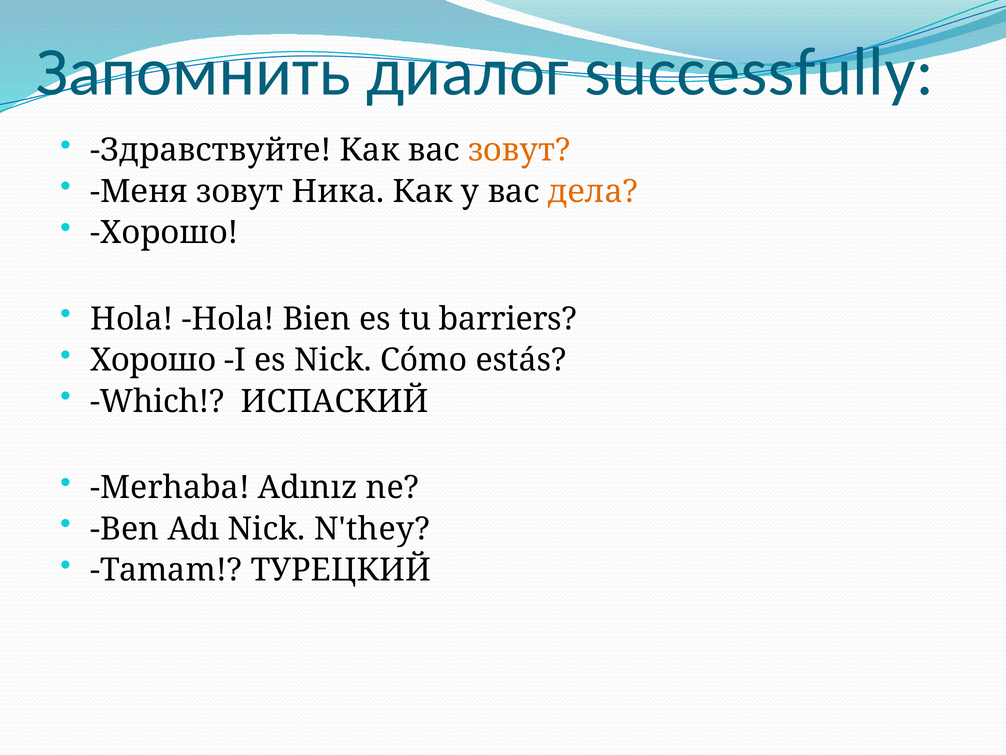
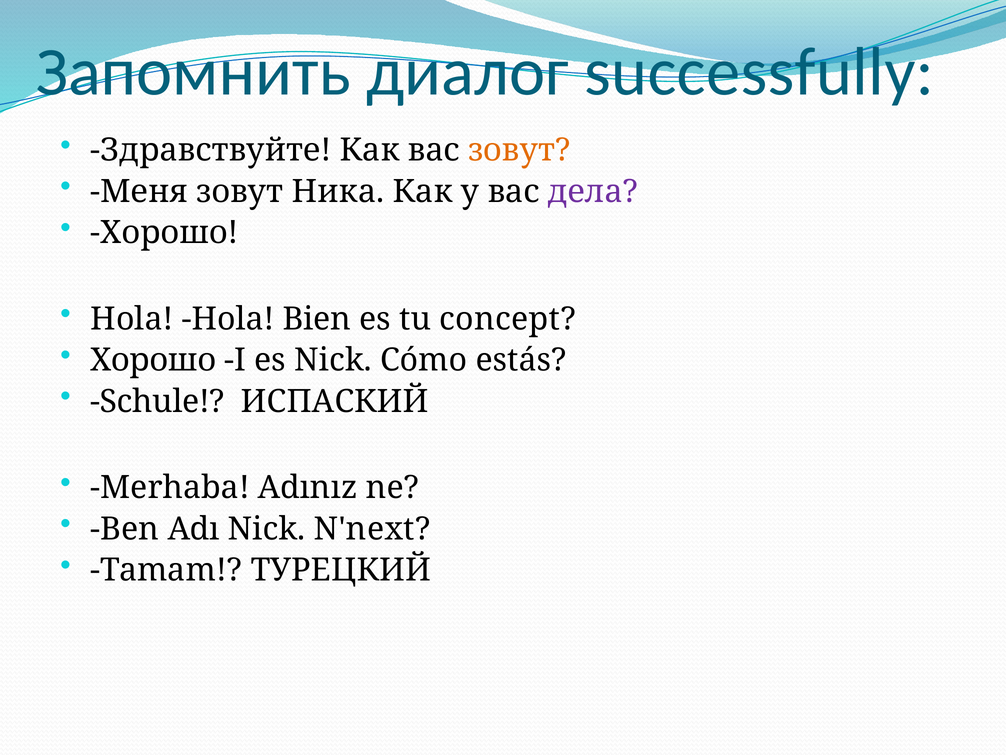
дела colour: orange -> purple (593, 191)
barriers: barriers -> concept (508, 319)
Which: Which -> Schule (157, 401)
N'they: N'they -> N'next (372, 529)
